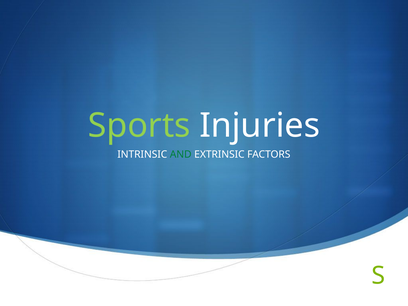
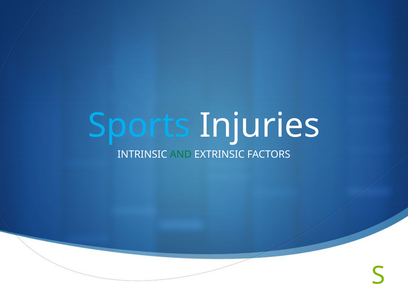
Sports colour: light green -> light blue (139, 126)
